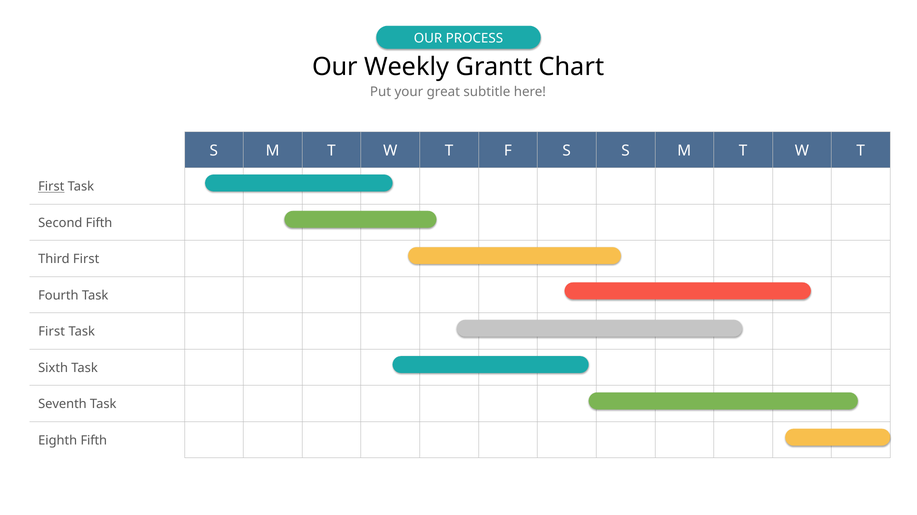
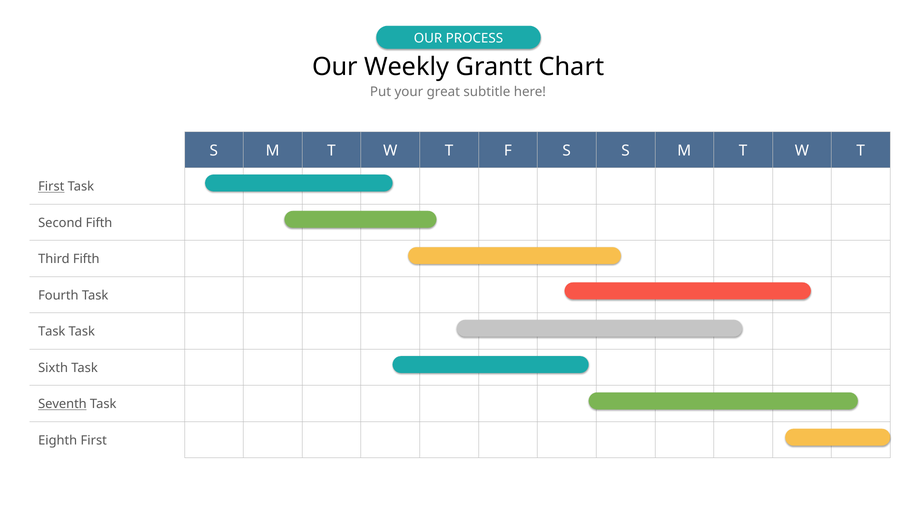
Third First: First -> Fifth (86, 260)
First: First -> Task (52, 332)
Seventh underline: none -> present (62, 405)
Eighth Fifth: Fifth -> First (94, 441)
